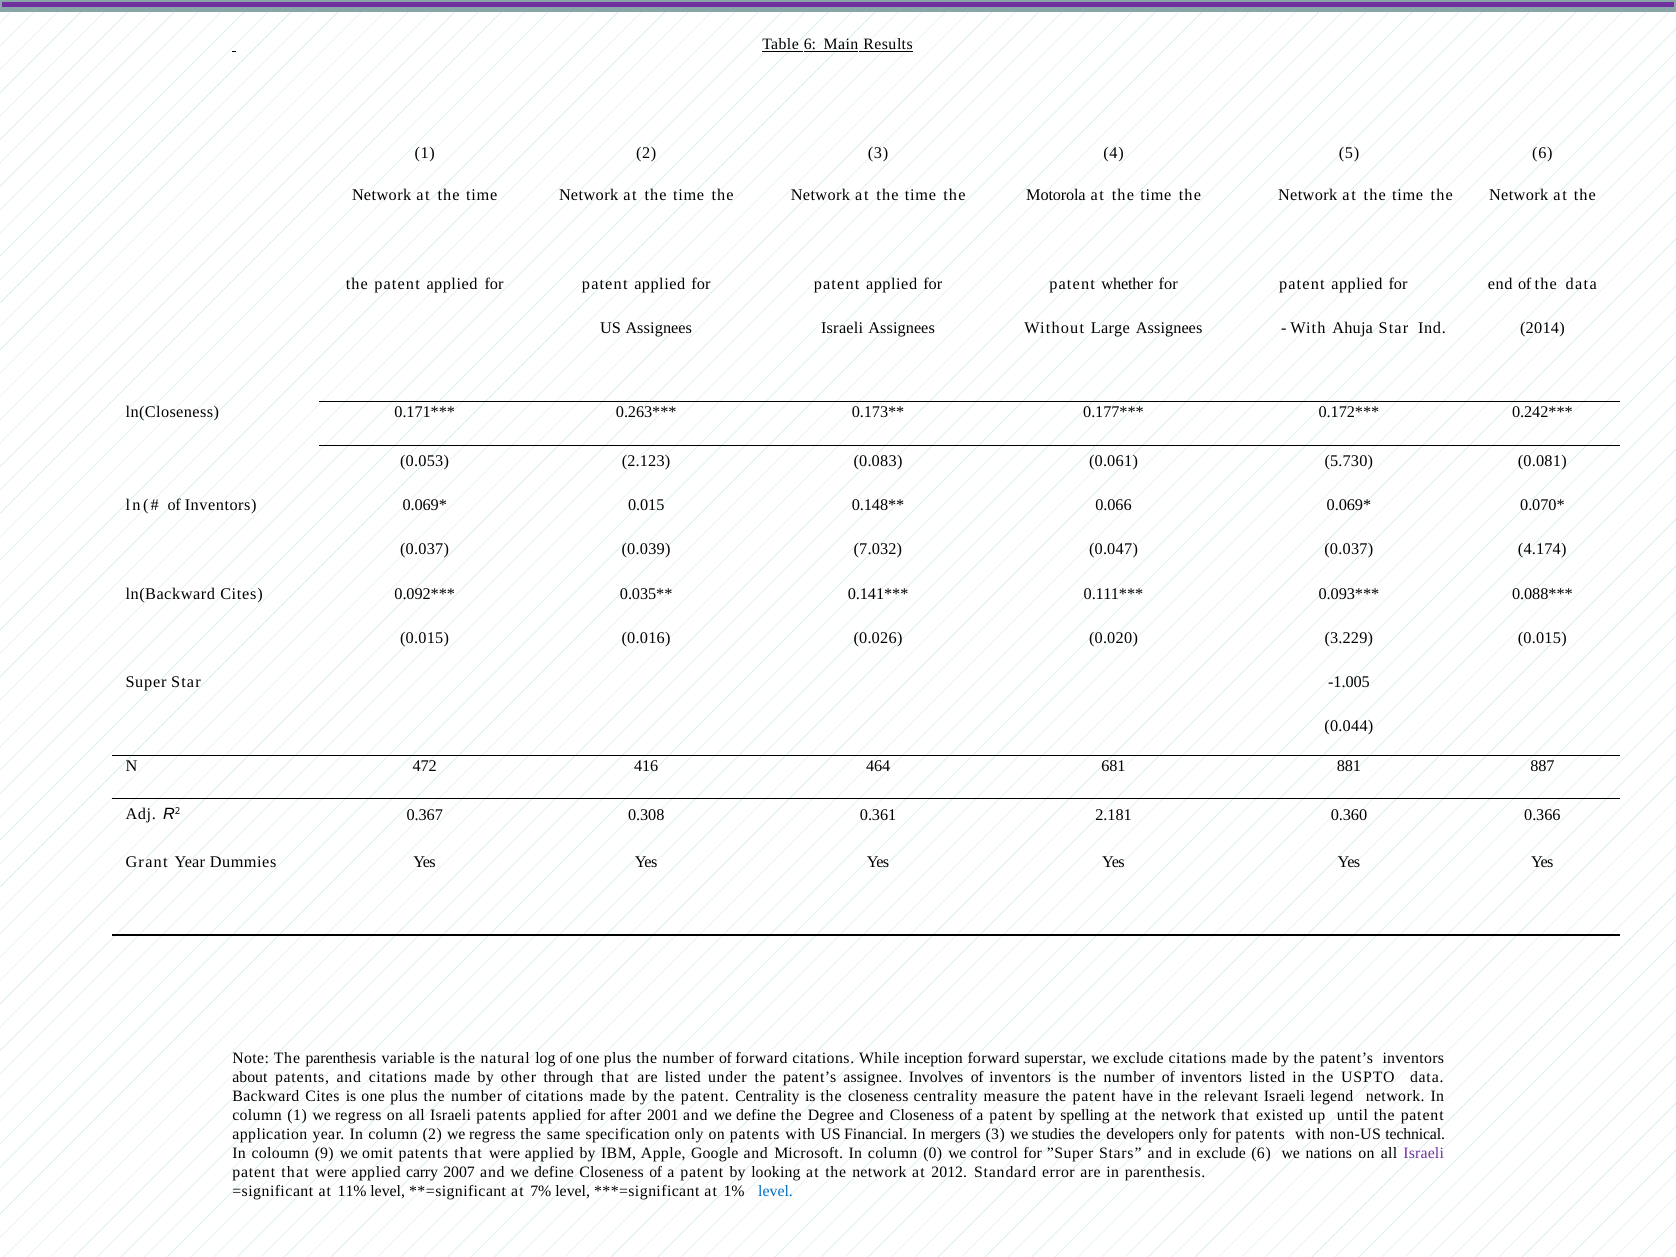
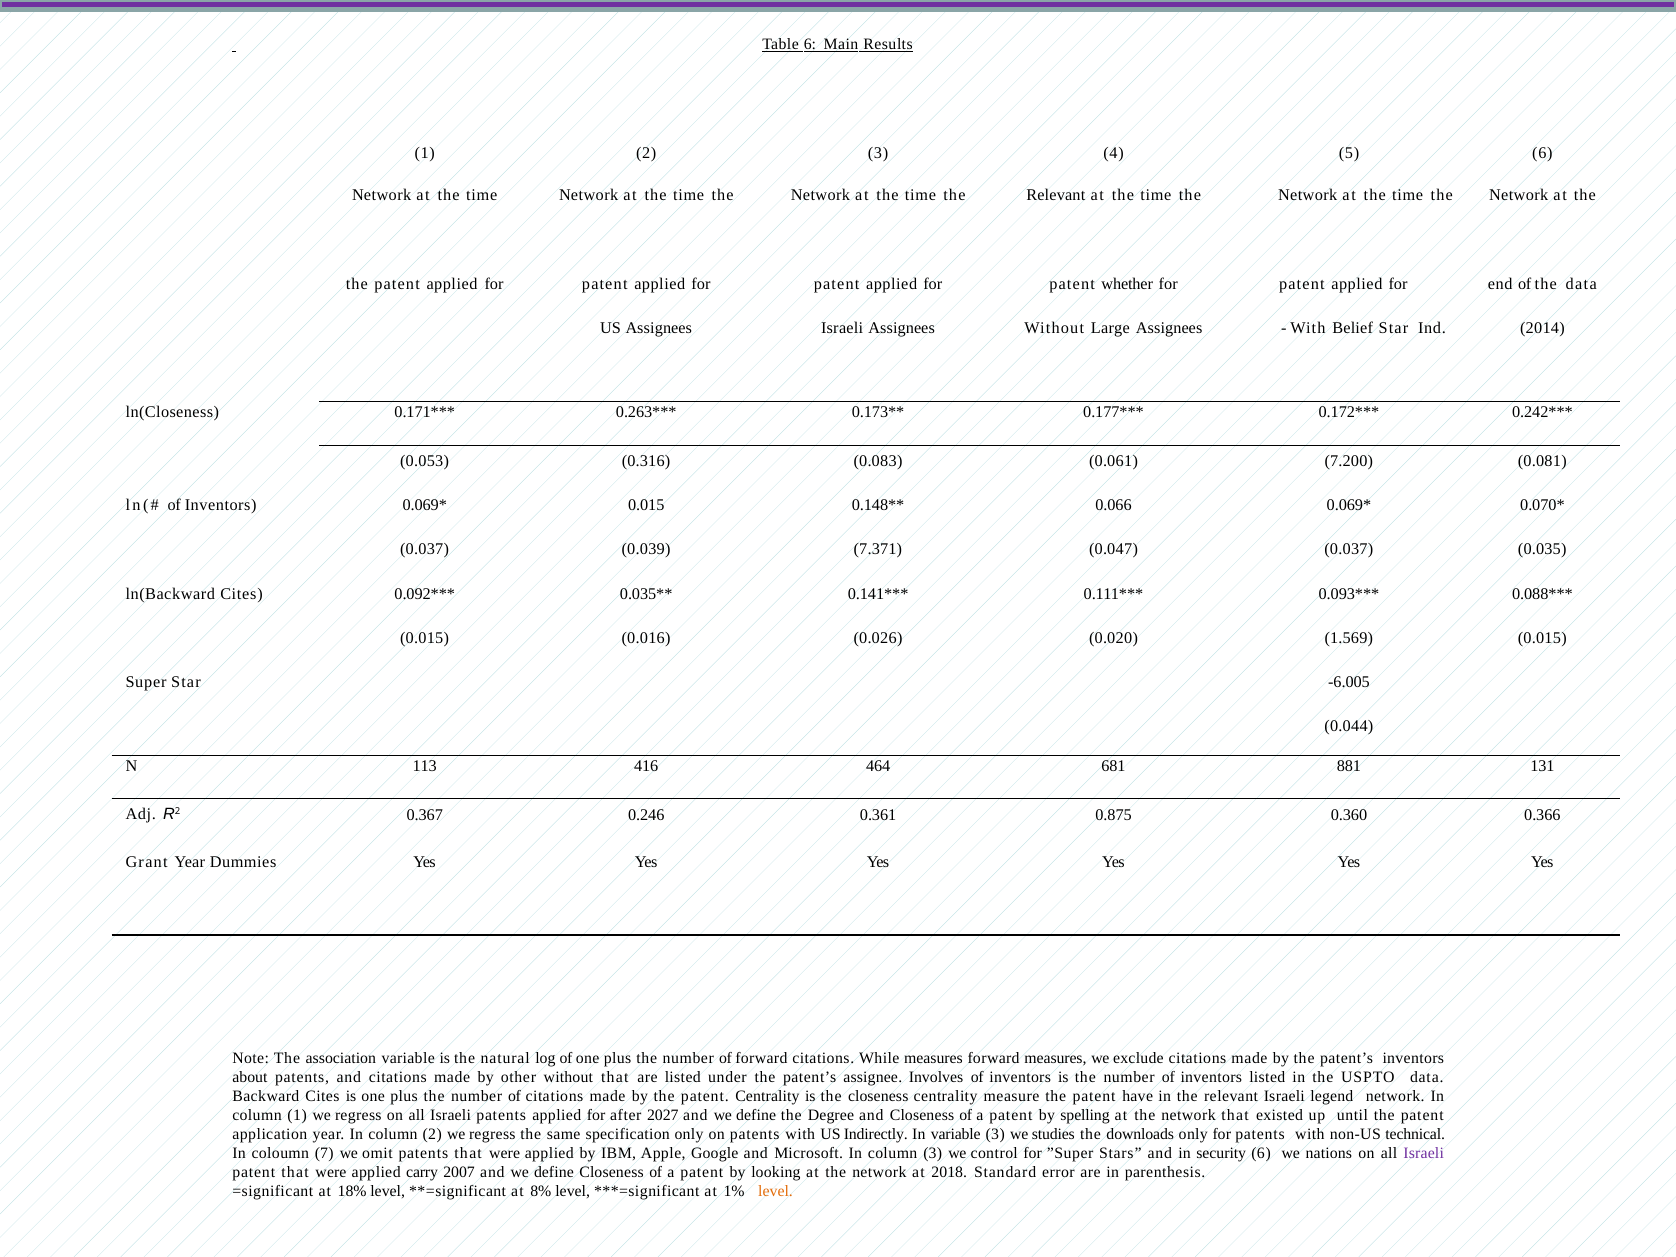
time the Motorola: Motorola -> Relevant (1056, 195)
Ahuja: Ahuja -> Belief (1353, 328)
2.123: 2.123 -> 0.316 (646, 461)
5.730: 5.730 -> 7.200 (1349, 461)
7.032: 7.032 -> 7.371 (878, 550)
4.174: 4.174 -> 0.035 (1542, 550)
3.229: 3.229 -> 1.569 (1349, 638)
-1.005: -1.005 -> -6.005 (1349, 682)
472: 472 -> 113 (425, 766)
887: 887 -> 131 (1542, 766)
0.308: 0.308 -> 0.246 (646, 815)
2.181: 2.181 -> 0.875 (1114, 815)
The parenthesis: parenthesis -> association (341, 1058)
While inception: inception -> measures (933, 1058)
forward superstar: superstar -> measures (1055, 1058)
other through: through -> without (568, 1077)
2001: 2001 -> 2027 (663, 1115)
Financial: Financial -> Indirectly (876, 1134)
In mergers: mergers -> variable (956, 1134)
developers: developers -> downloads (1140, 1134)
9: 9 -> 7 (324, 1153)
column 0: 0 -> 3 (933, 1153)
in exclude: exclude -> security (1221, 1153)
2012: 2012 -> 2018 (949, 1172)
11%: 11% -> 18% (352, 1191)
7%: 7% -> 8% (541, 1191)
level colour: blue -> orange (776, 1191)
